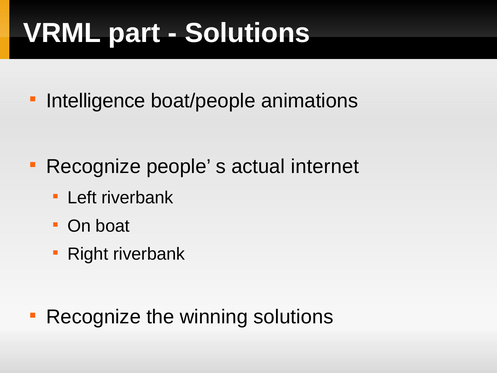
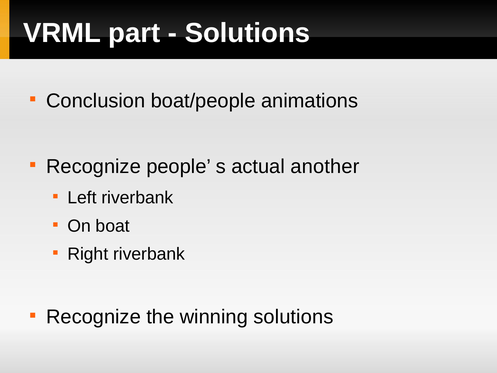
Intelligence: Intelligence -> Conclusion (96, 101)
internet: internet -> another (325, 166)
